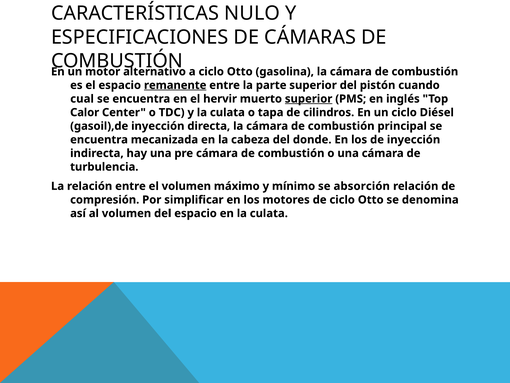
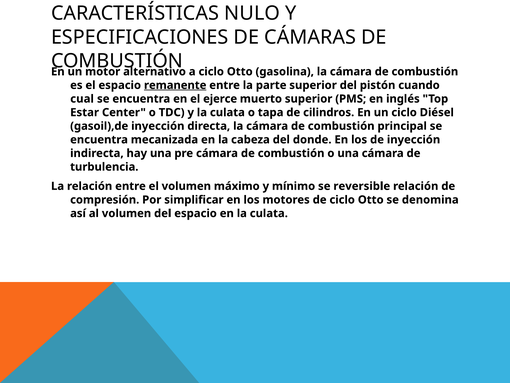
hervir: hervir -> ejerce (220, 99)
superior underline: present -> none (309, 99)
Calor: Calor -> Estar (85, 112)
absorción: absorción -> reversible (362, 186)
